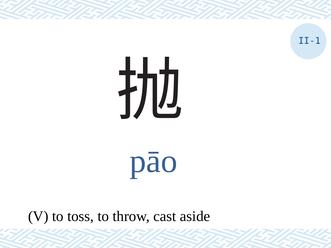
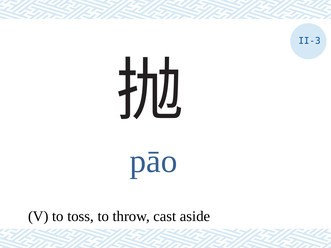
II-1: II-1 -> II-3 (309, 41)
